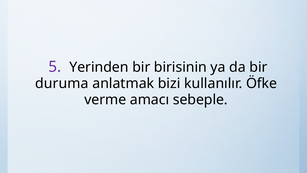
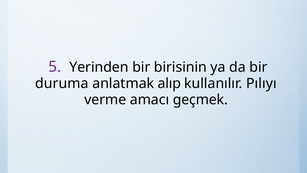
bizi: bizi -> alıp (169, 83)
Öfke: Öfke -> Pılıyı (261, 83)
sebeple: sebeple -> geçmek (200, 99)
